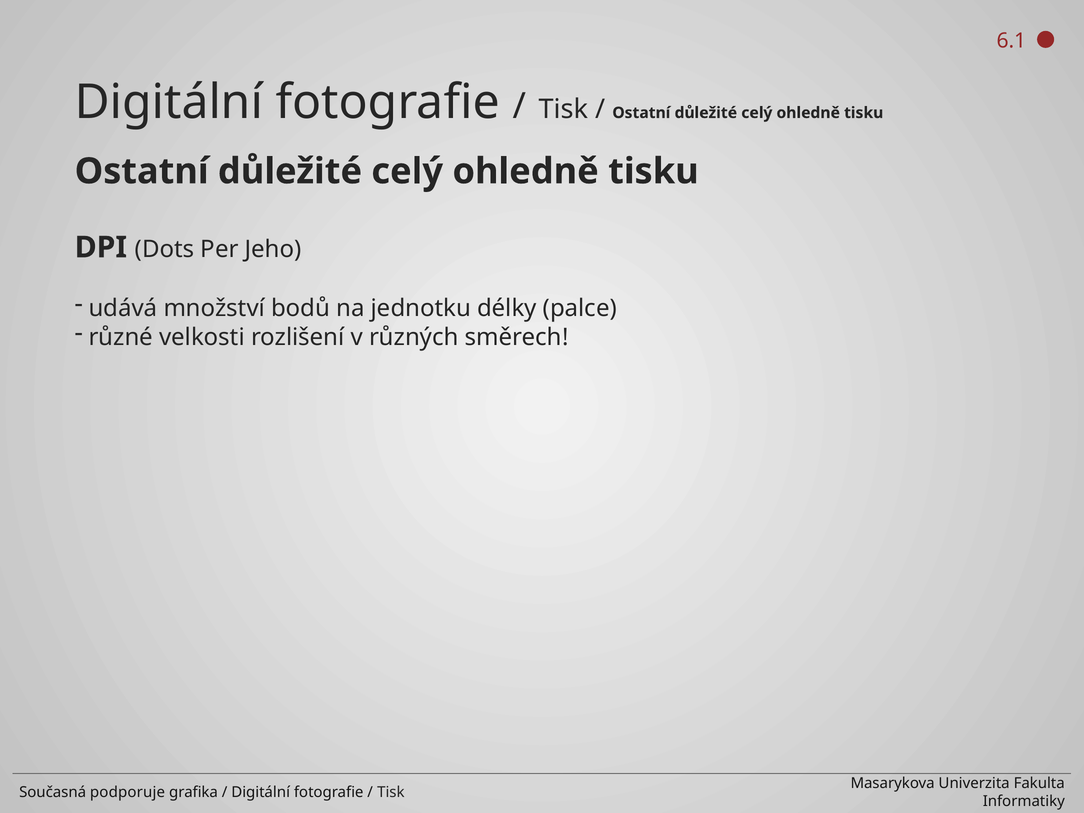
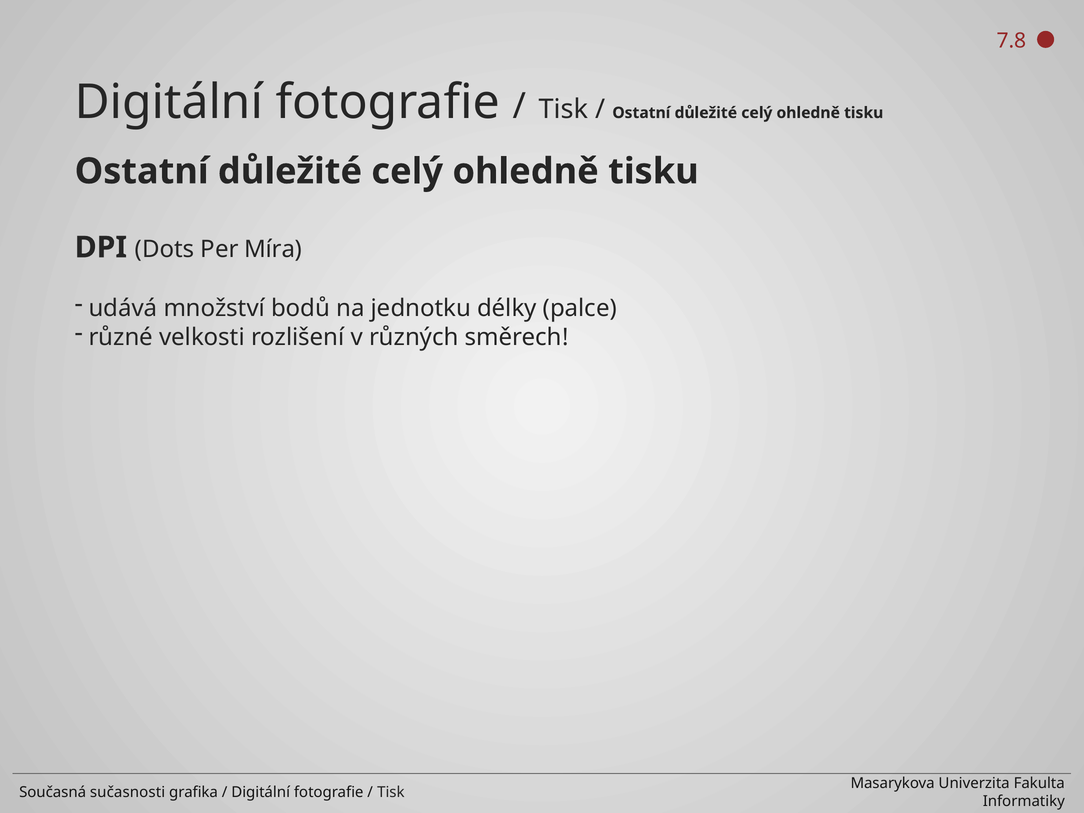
6.1: 6.1 -> 7.8 (1011, 41)
Jeho: Jeho -> Míra (273, 249)
podporuje: podporuje -> sučasnosti (128, 792)
